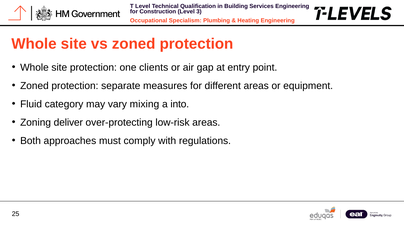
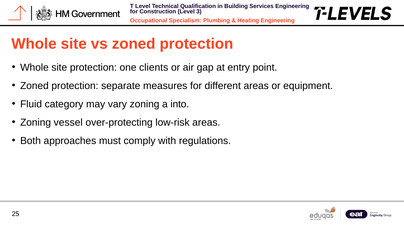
vary mixing: mixing -> zoning (145, 104)
deliver: deliver -> vessel (68, 122)
